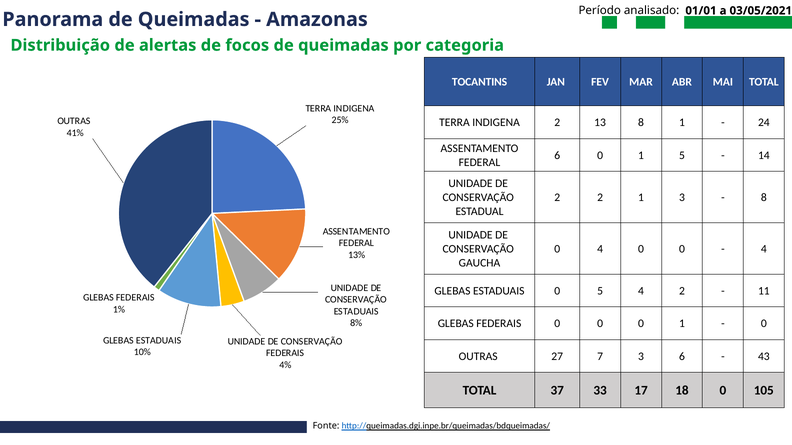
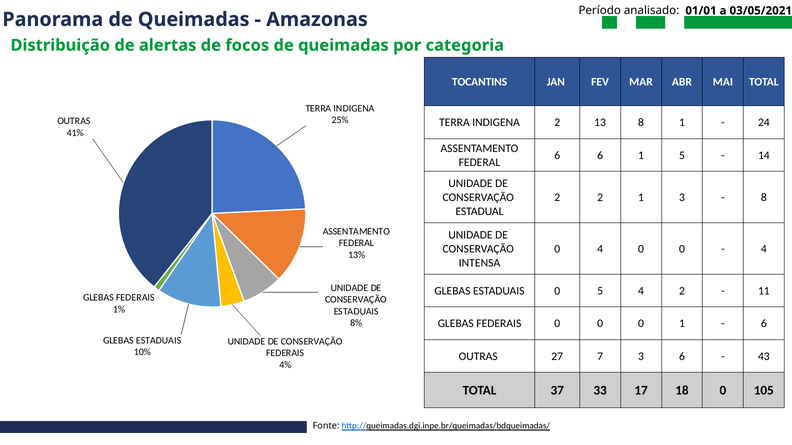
6 0: 0 -> 6 (600, 155)
GAUCHA: GAUCHA -> INTENSA (479, 263)
0: 0 -> 6 (764, 324)
